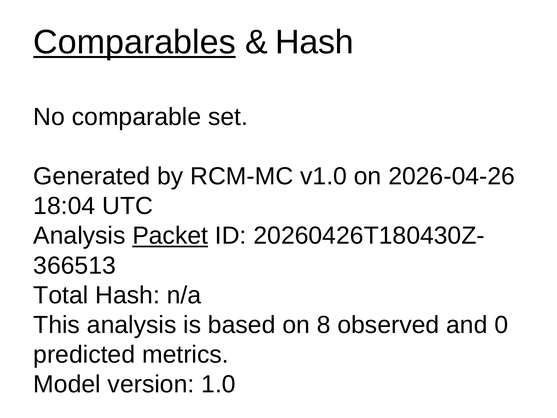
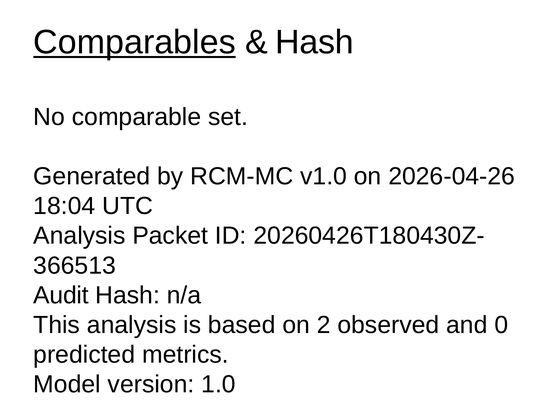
Packet underline: present -> none (170, 236)
Total: Total -> Audit (61, 295)
8: 8 -> 2 (324, 325)
